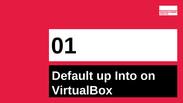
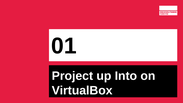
Default: Default -> Project (72, 76)
